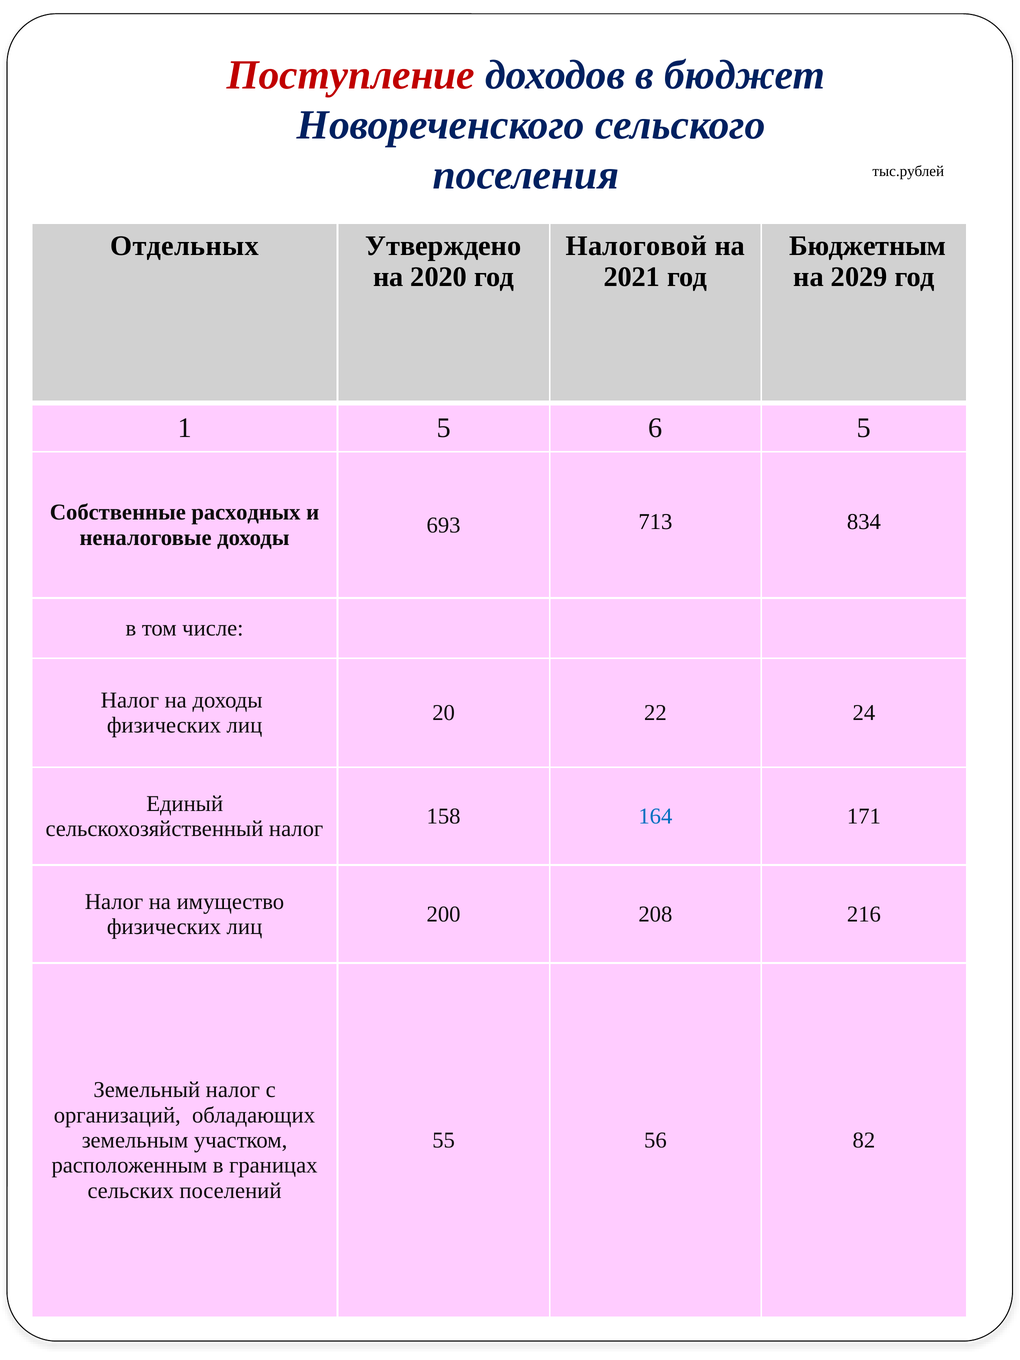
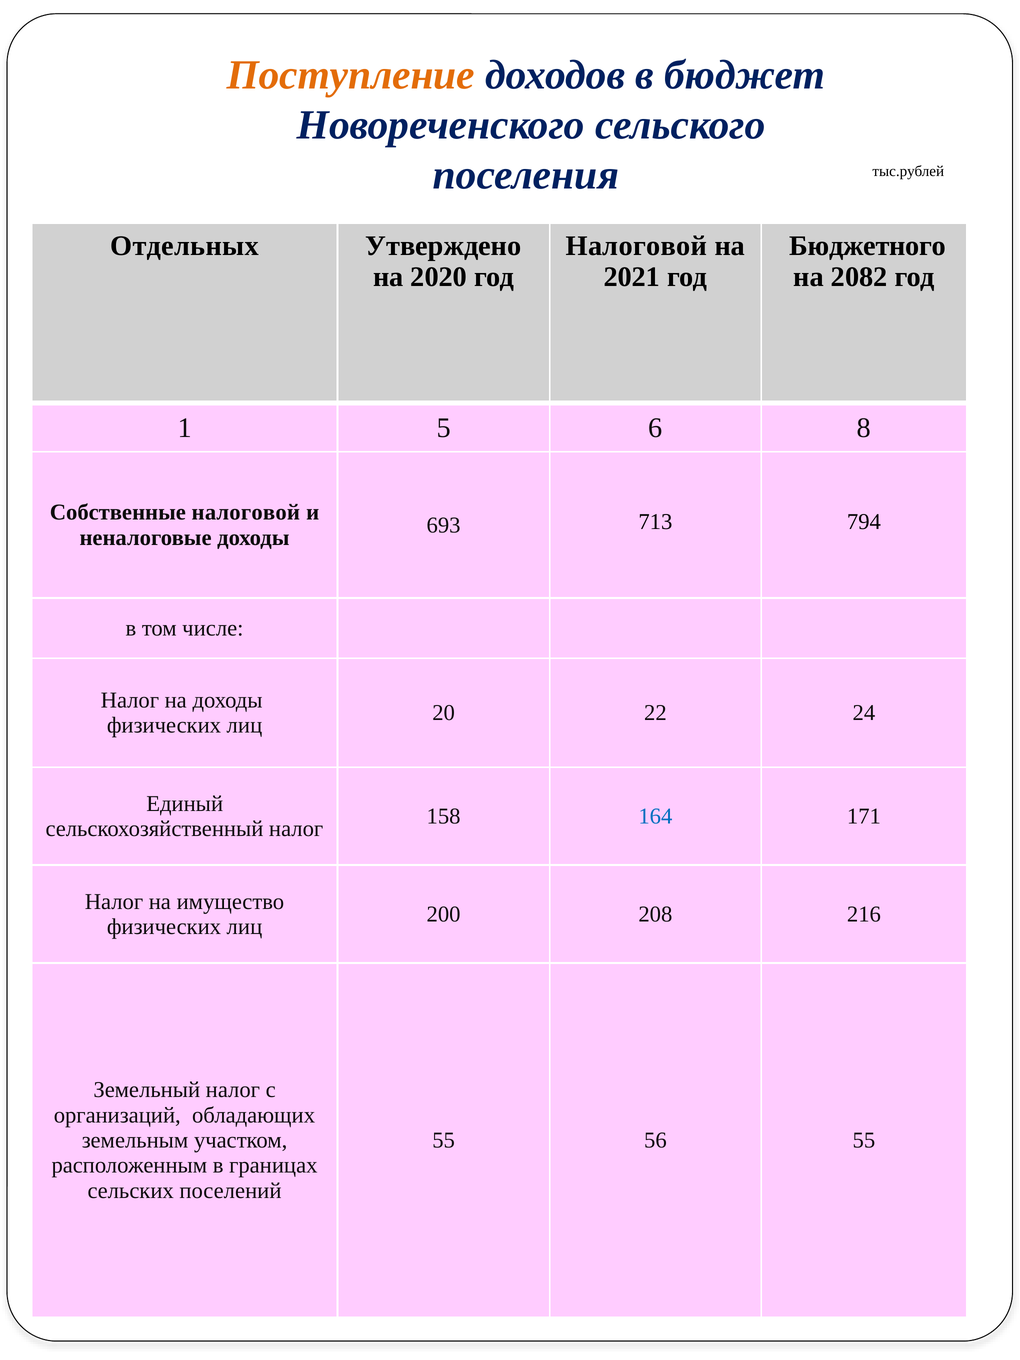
Поступление colour: red -> orange (351, 75)
Бюджетным: Бюджетным -> Бюджетного (868, 246)
2029: 2029 -> 2082 (859, 277)
6 5: 5 -> 8 (864, 428)
Собственные расходных: расходных -> налоговой (246, 512)
834: 834 -> 794 (864, 522)
56 82: 82 -> 55 (864, 1140)
